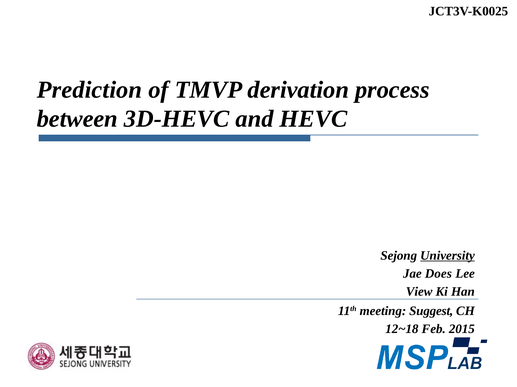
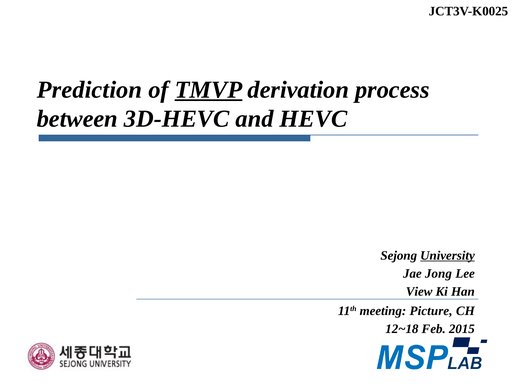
TMVP underline: none -> present (209, 90)
Does: Does -> Jong (438, 274)
Suggest: Suggest -> Picture (431, 311)
